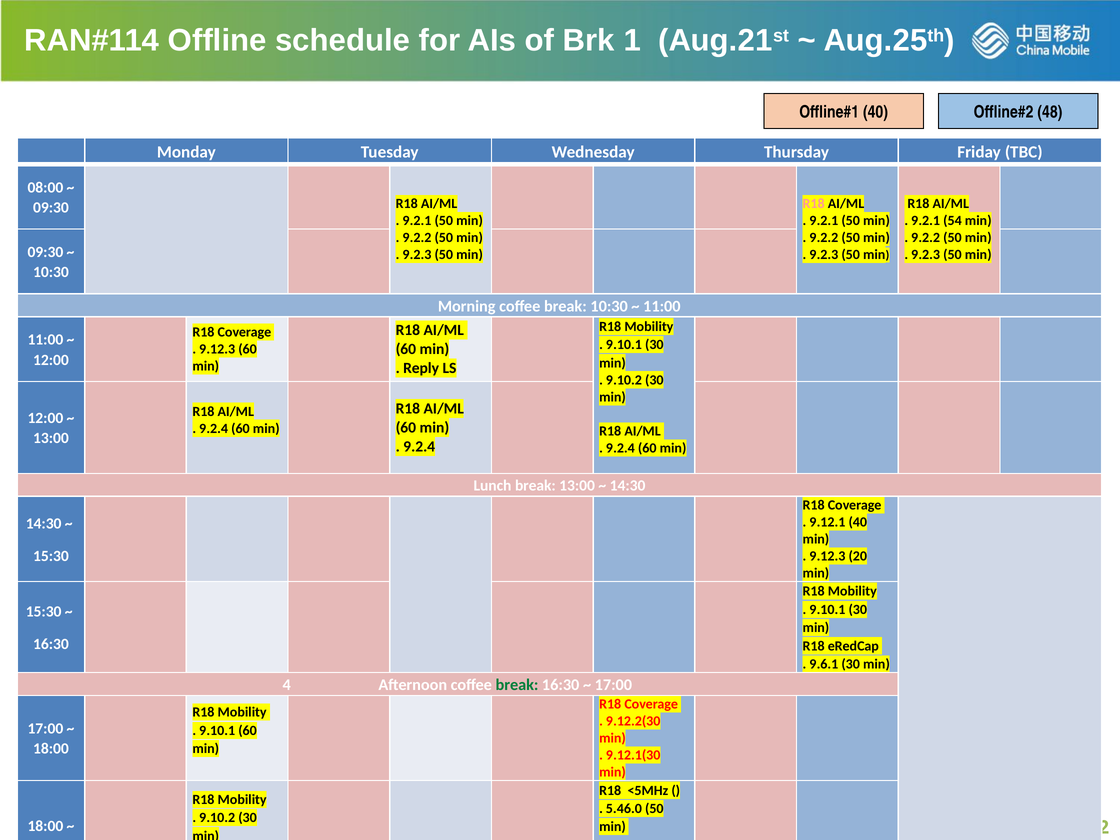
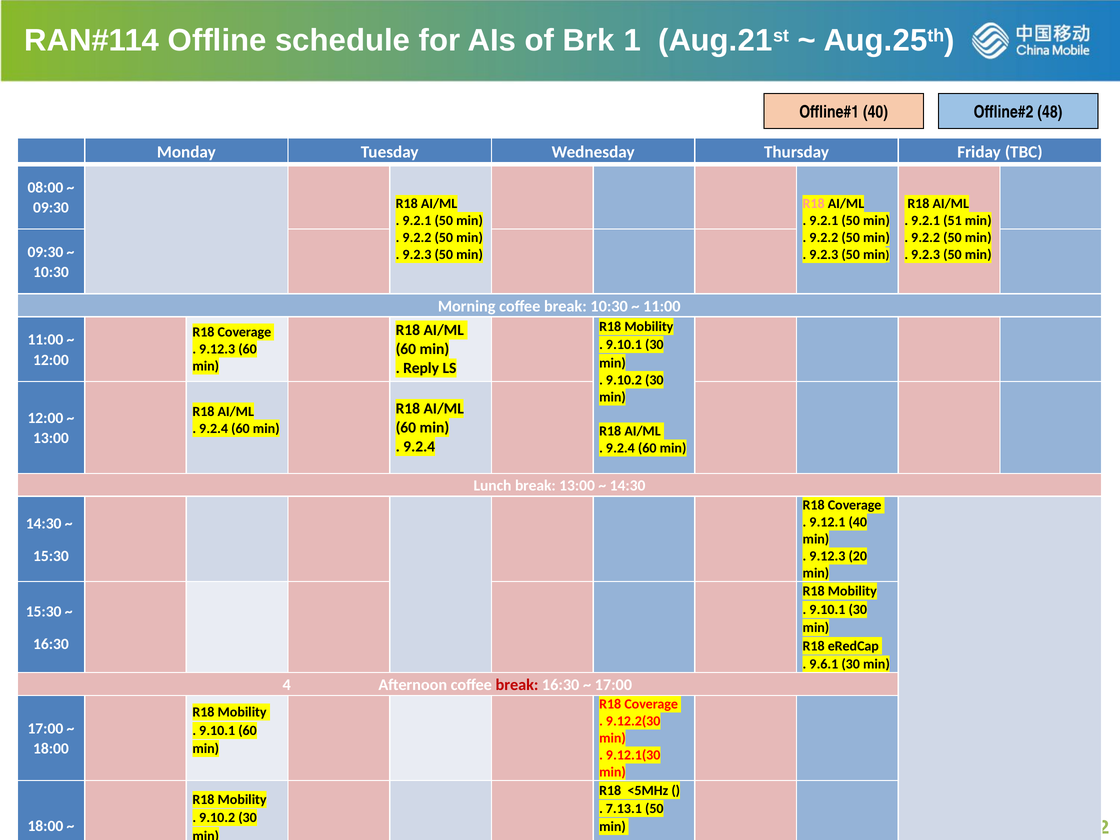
54: 54 -> 51 (952, 221)
break colour: green -> red (517, 685)
5.46.0: 5.46.0 -> 7.13.1 (624, 809)
